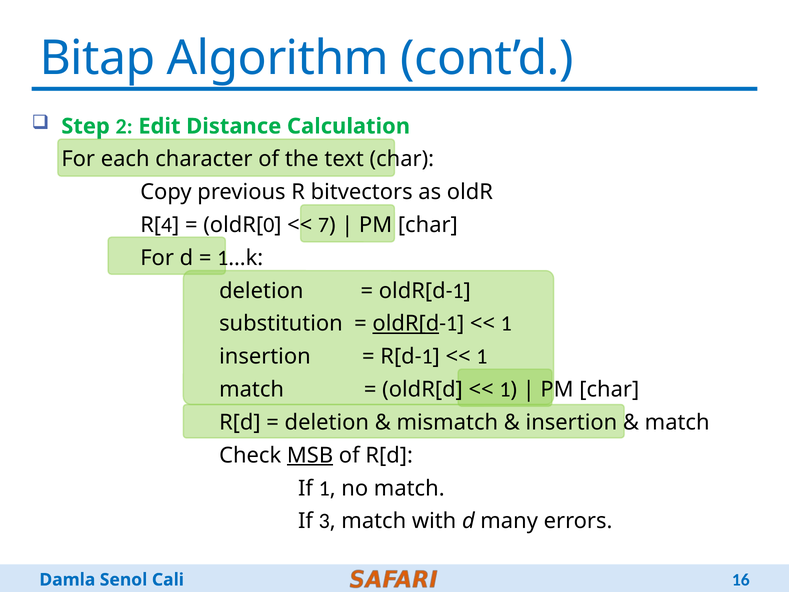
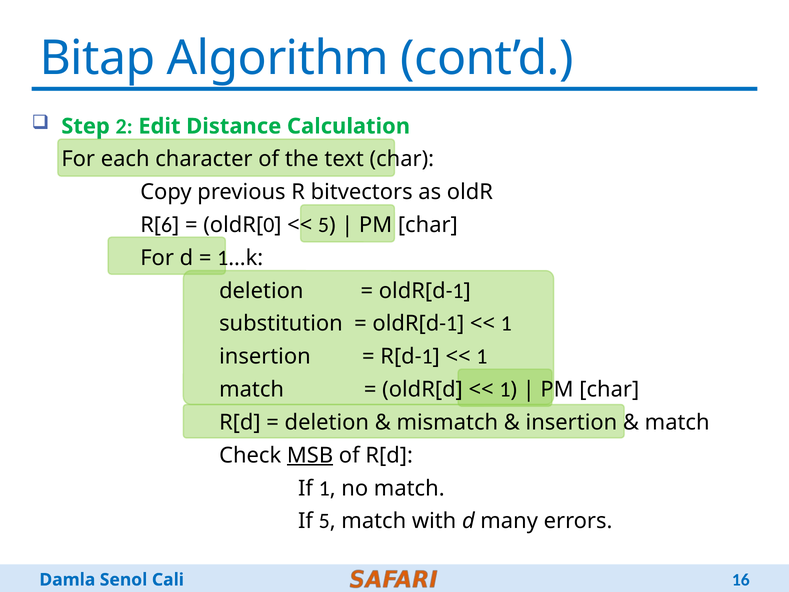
4: 4 -> 6 (167, 225)
7: 7 -> 5 (324, 225)
oldR[d underline: present -> none (406, 324)
If 3: 3 -> 5 (324, 521)
